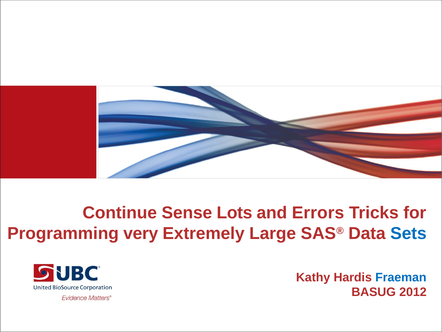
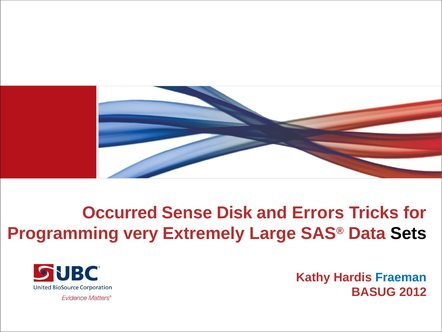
Continue: Continue -> Occurred (120, 213)
Lots: Lots -> Disk (234, 213)
Sets colour: blue -> black (408, 233)
